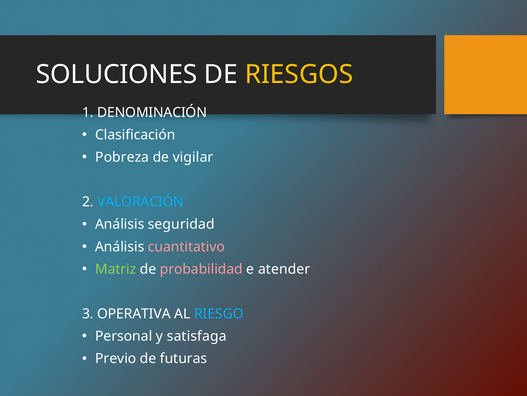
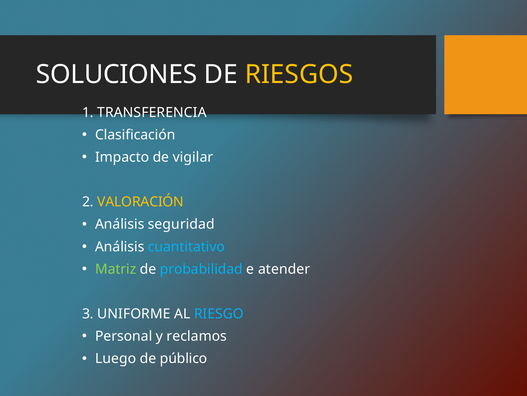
DENOMINACIÓN: DENOMINACIÓN -> TRANSFERENCIA (152, 112)
Pobreza: Pobreza -> Impacto (122, 157)
VALORACIÓN colour: light blue -> yellow (141, 202)
cuantitativo colour: pink -> light blue (186, 246)
probabilidad colour: pink -> light blue (201, 269)
OPERATIVA: OPERATIVA -> UNIFORME (134, 313)
satisfaga: satisfaga -> reclamos (197, 336)
Previo: Previo -> Luego (116, 358)
futuras: futuras -> público (184, 358)
